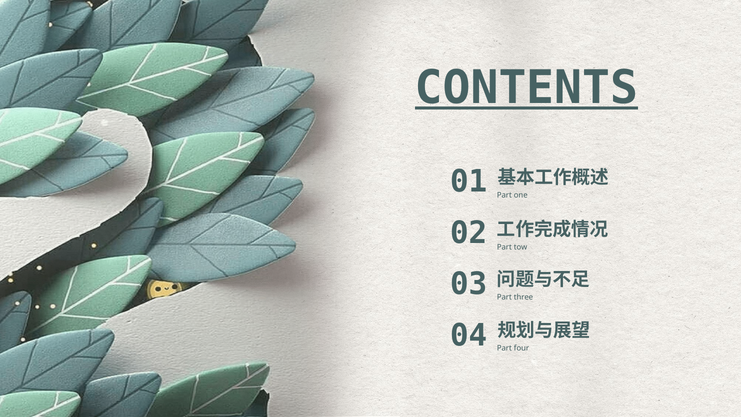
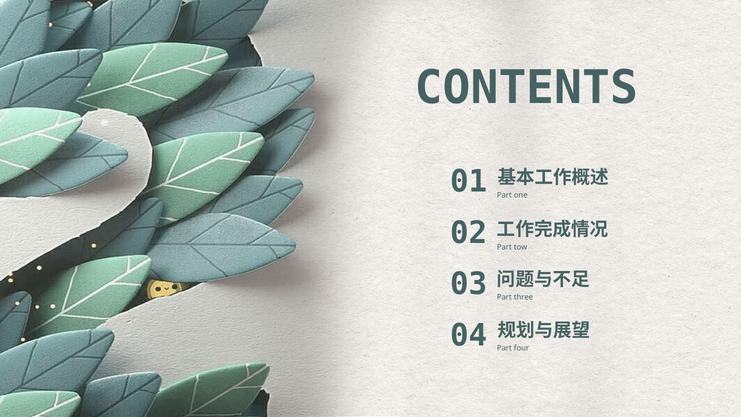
CONTENTS underline: present -> none (526, 88)
